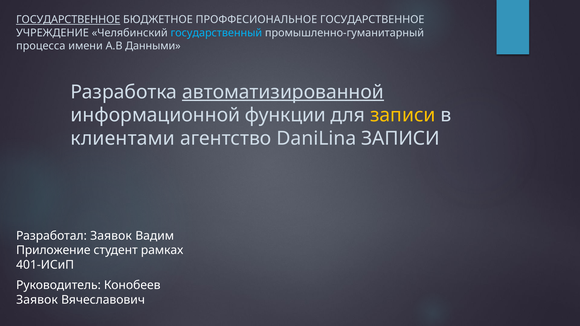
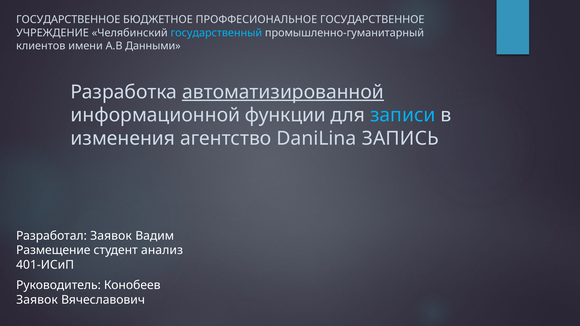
ГОСУДАРСТВЕННОЕ underline: present -> none (68, 20)
процесса: процесса -> клиентов (41, 46)
записи colour: yellow -> light blue (403, 115)
клиентами: клиентами -> изменения (123, 138)
DaniLina ЗАПИСИ: ЗАПИСИ -> ЗАПИСЬ (400, 138)
Приложение: Приложение -> Размещение (53, 250)
рамках: рамках -> анализ (162, 250)
